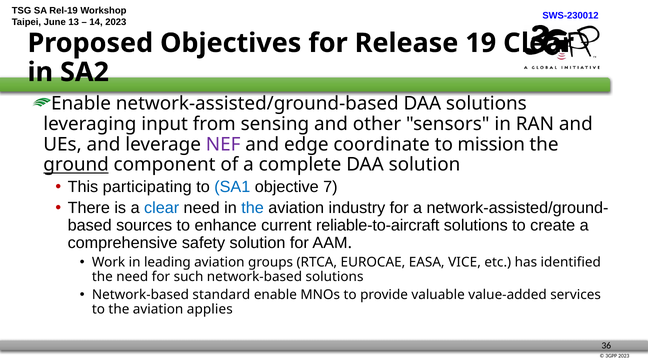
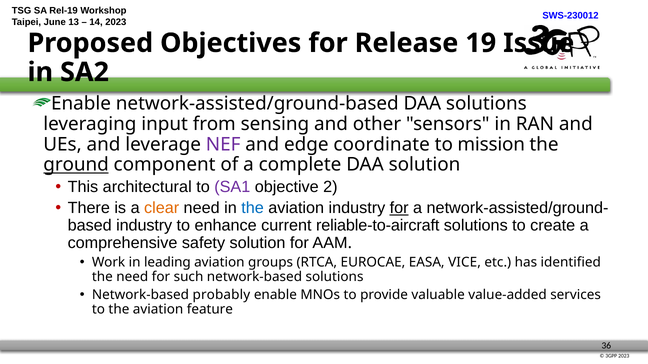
19 Clear: Clear -> Issue (539, 43)
participating: participating -> architectural (147, 187)
SA1 colour: blue -> purple (232, 187)
7: 7 -> 2 (330, 187)
clear colour: blue -> orange (162, 208)
for underline: none -> present (399, 208)
sources: sources -> industry (144, 226)
standard: standard -> probably (221, 295)
applies: applies -> feature (210, 310)
